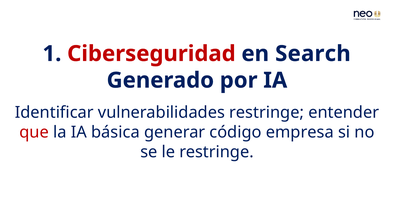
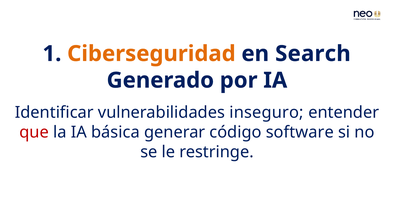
Ciberseguridad colour: red -> orange (151, 54)
vulnerabilidades restringe: restringe -> inseguro (267, 112)
empresa: empresa -> software (300, 132)
